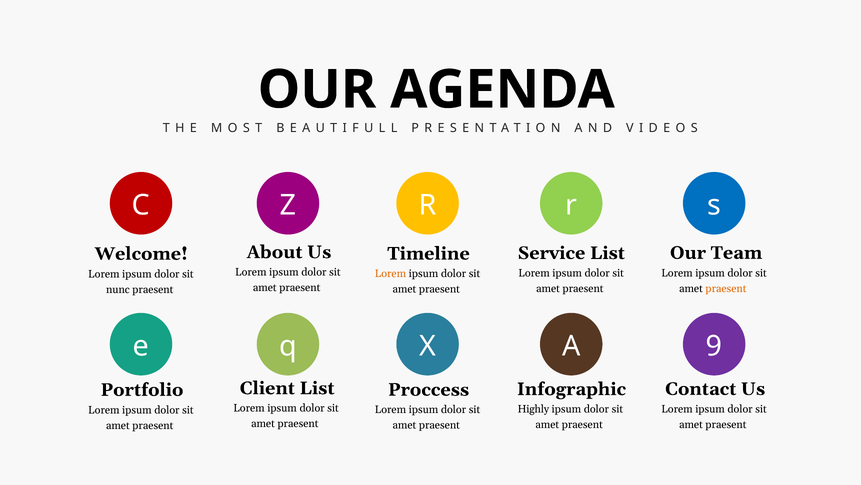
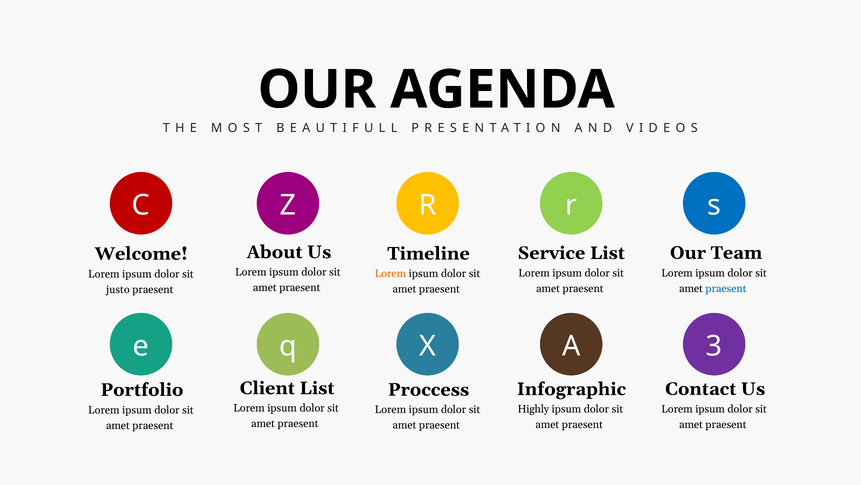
praesent colour: orange -> blue (726, 288)
nunc: nunc -> justo (118, 289)
9: 9 -> 3 (714, 346)
